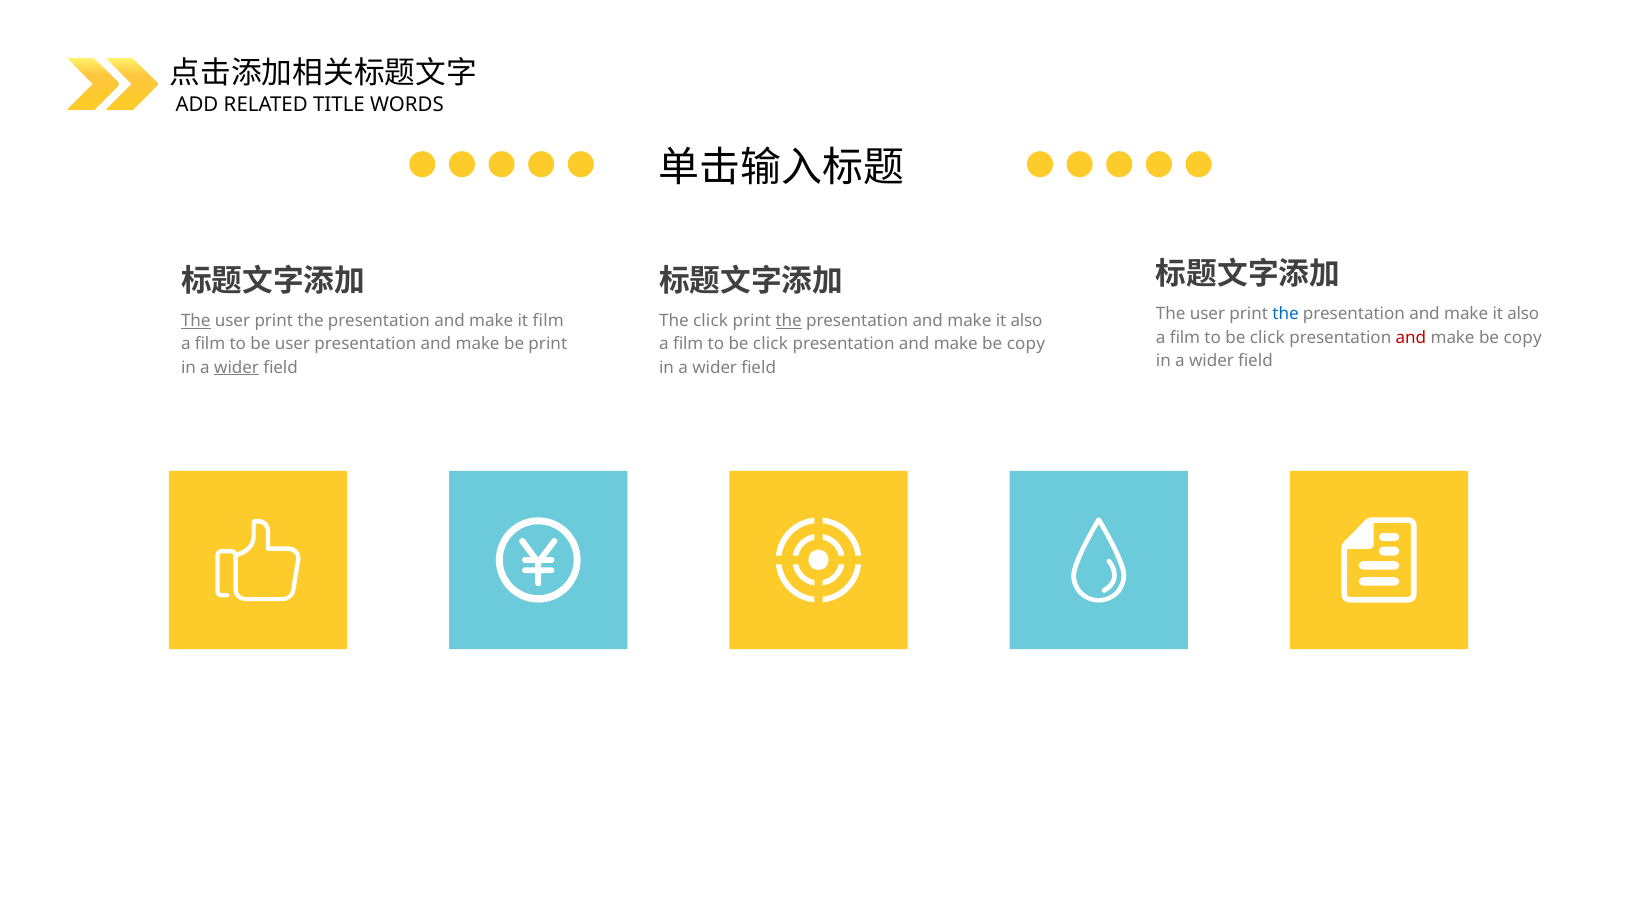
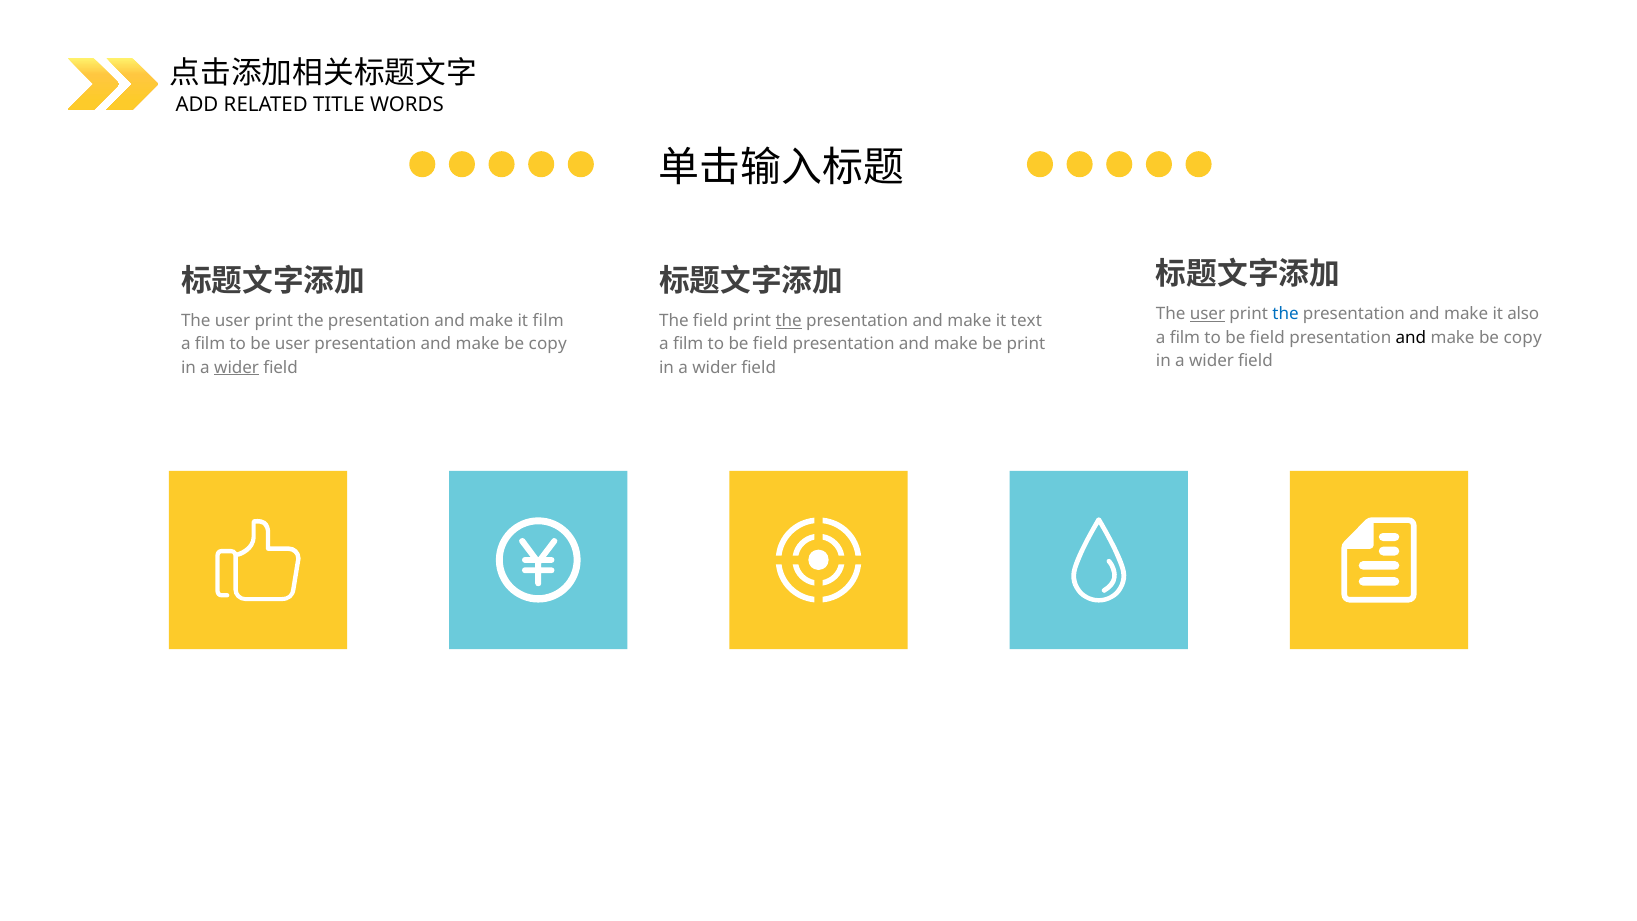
user underline: none -> present (1207, 314)
The underline: present -> none (196, 321)
The click: click -> field (711, 321)
also: also -> text (1026, 321)
click: click -> field (1267, 337)
and colour: red -> black (1411, 337)
print: print -> copy (548, 344)
click: click -> field (770, 344)
copy: copy -> print (1026, 344)
